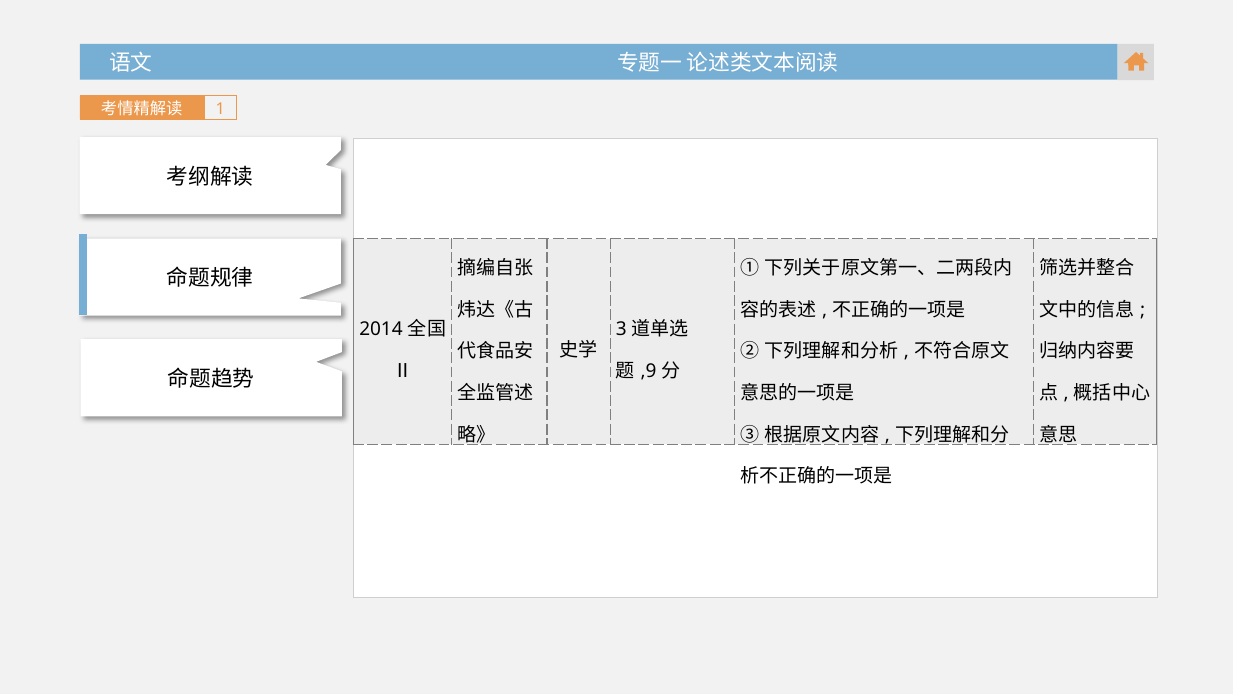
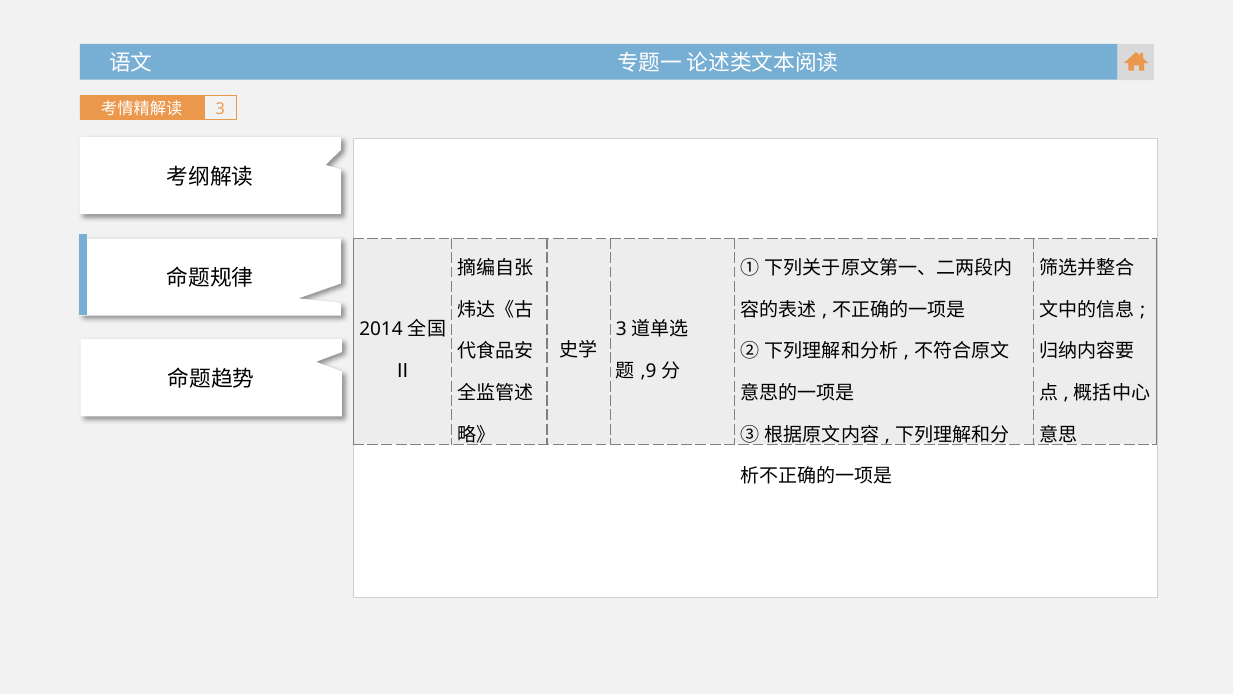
1: 1 -> 3 (220, 109)
